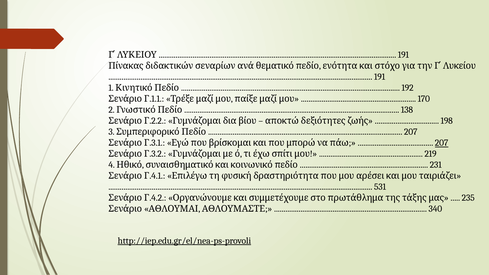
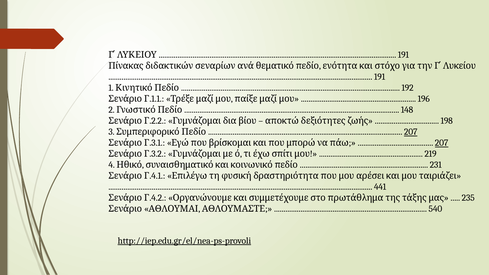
170: 170 -> 196 (424, 99)
138: 138 -> 148 (407, 110)
207 underline: none -> present (411, 132)
531: 531 -> 441 (380, 187)
340: 340 -> 540 (435, 209)
